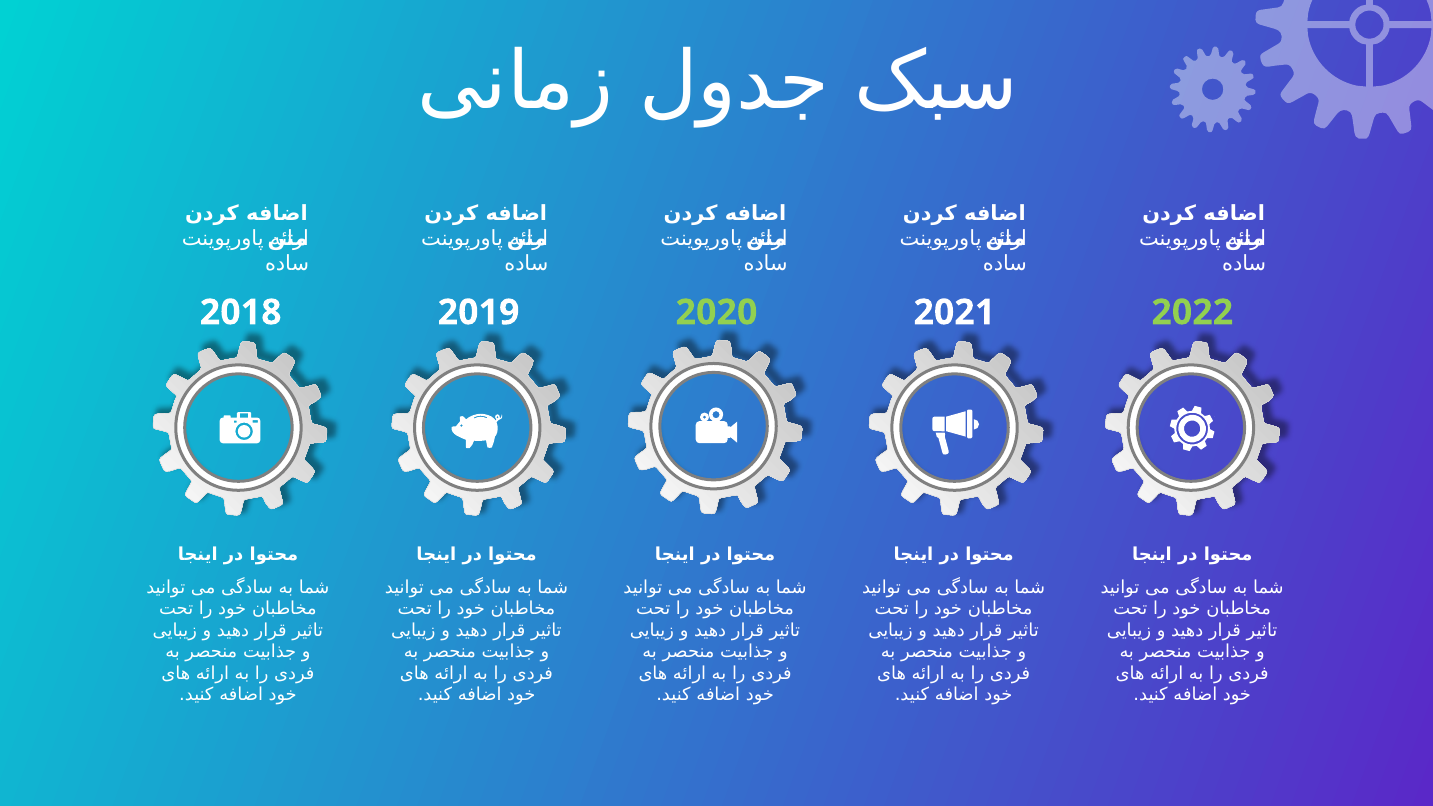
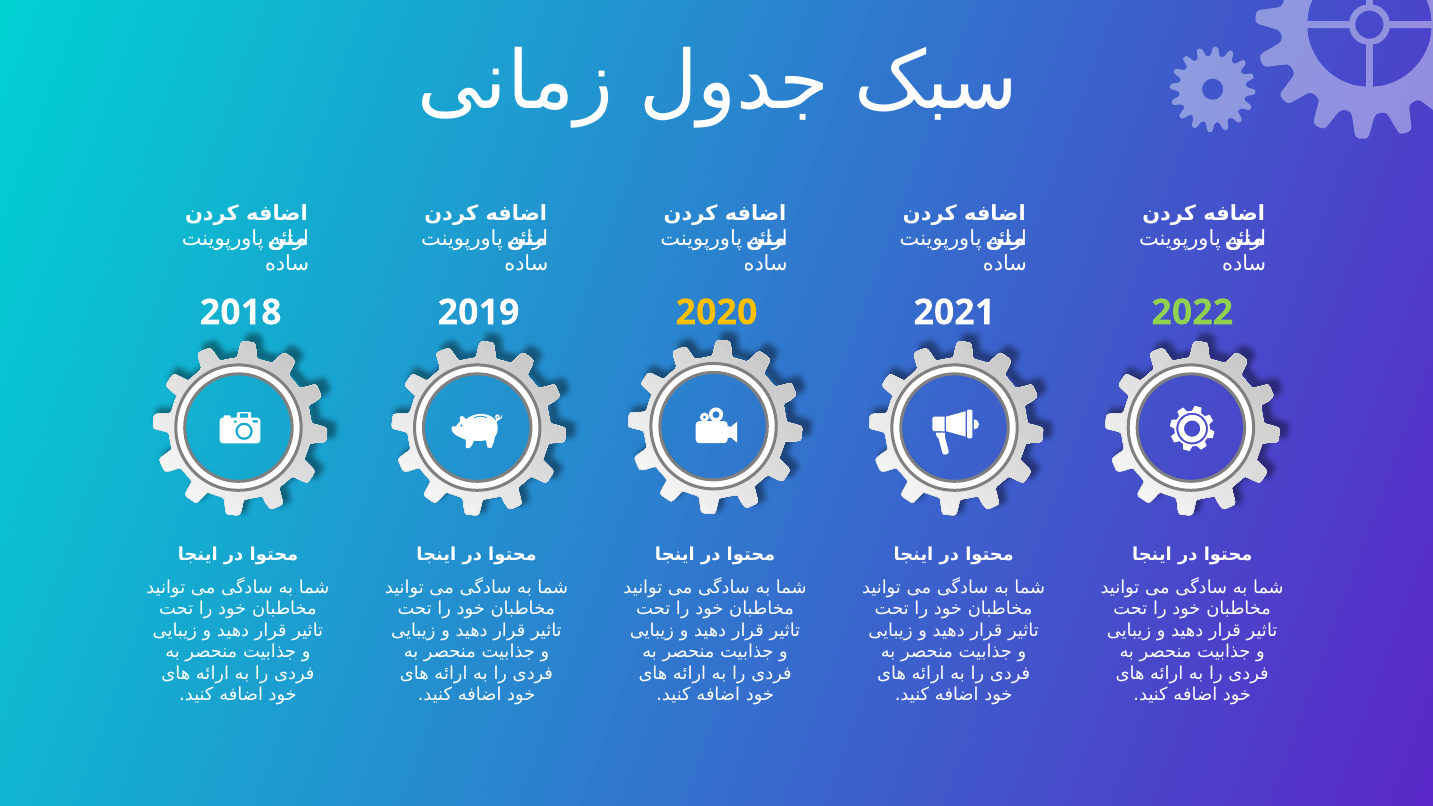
2020 colour: light green -> yellow (716, 312)
